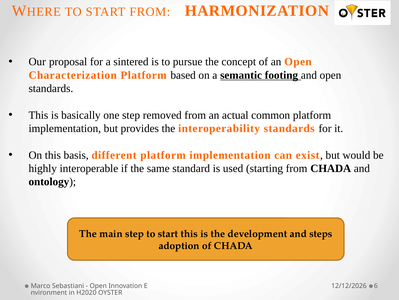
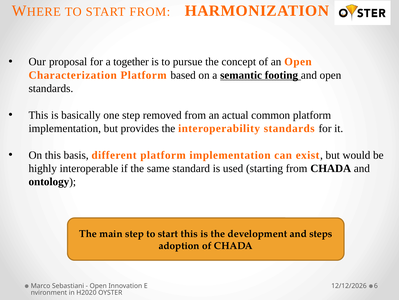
sintered: sintered -> together (131, 62)
